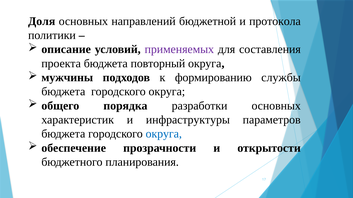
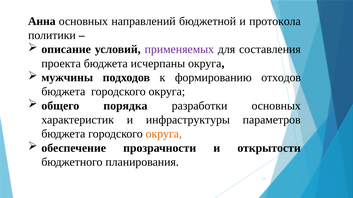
Доля: Доля -> Анна (42, 21)
повторный: повторный -> исчерпаны (158, 64)
службы: службы -> отходов (281, 78)
округа colour: blue -> orange (164, 134)
